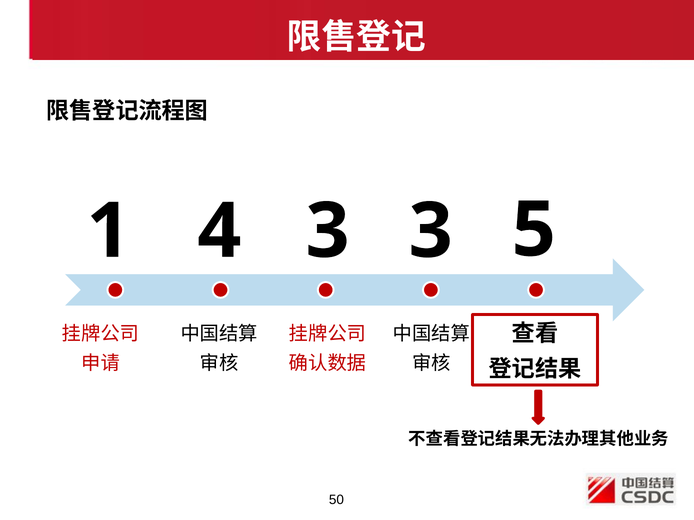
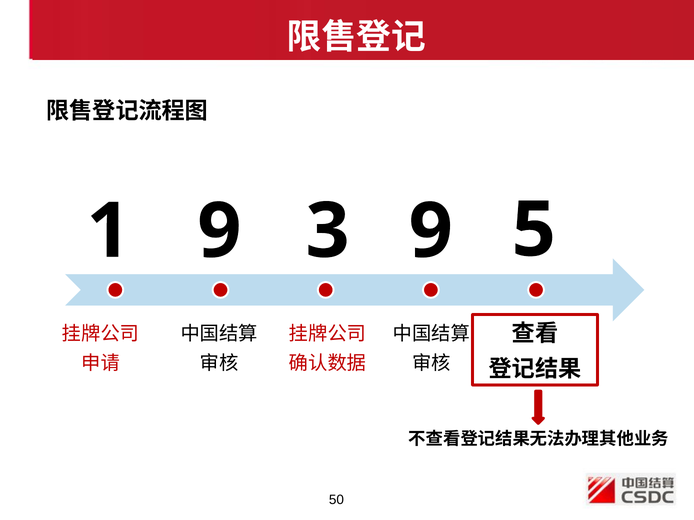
1 4: 4 -> 9 (219, 232)
3 3: 3 -> 9 (431, 232)
